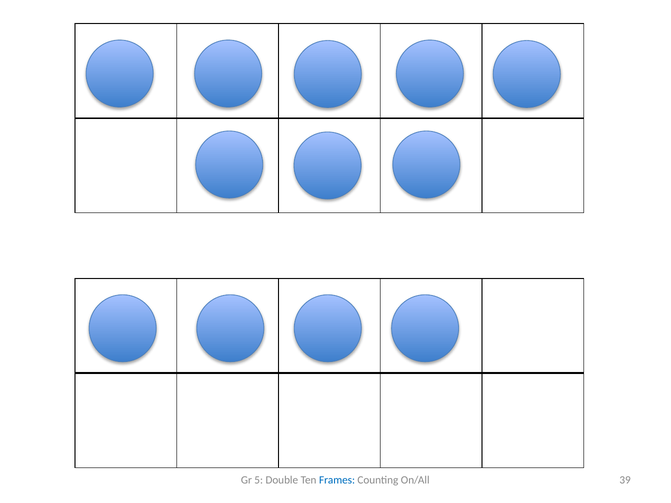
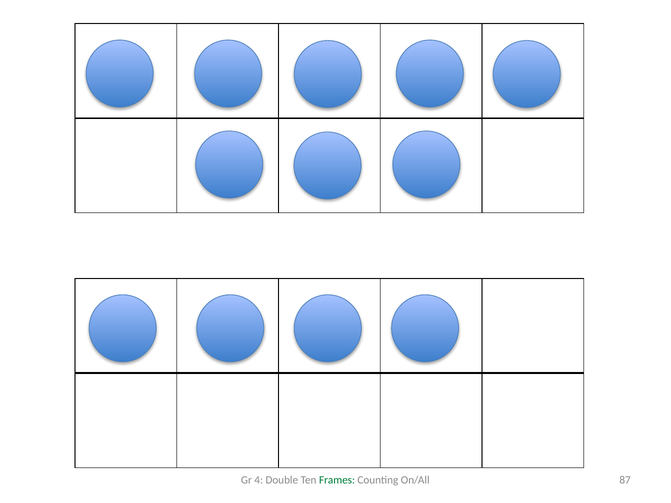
5: 5 -> 4 (259, 480)
Frames colour: blue -> green (337, 480)
39: 39 -> 87 (625, 480)
